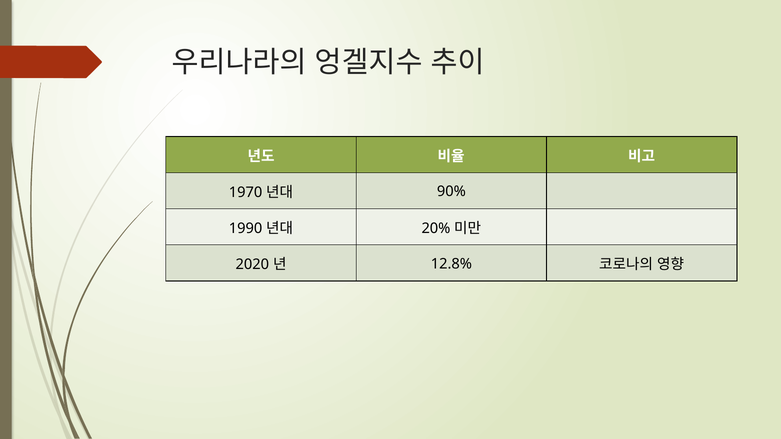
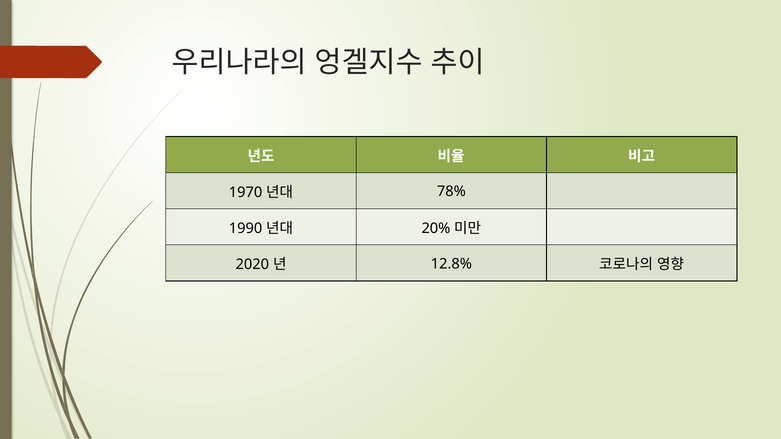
90%: 90% -> 78% (451, 192)
